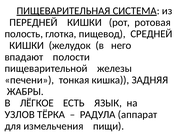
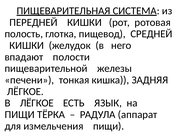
ЖАБРЫ: ЖАБРЫ -> ЛЁГКОЕ (25, 92)
УЗЛОВ: УЗЛОВ -> ПИЩИ (20, 115)
